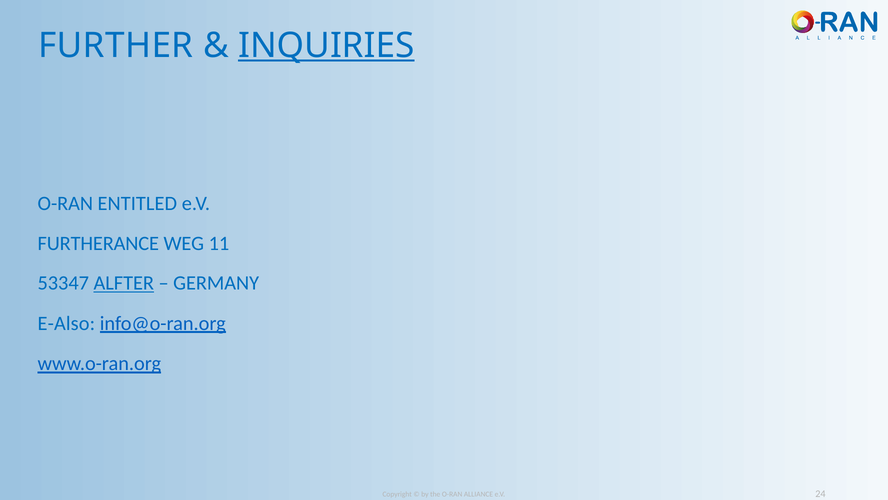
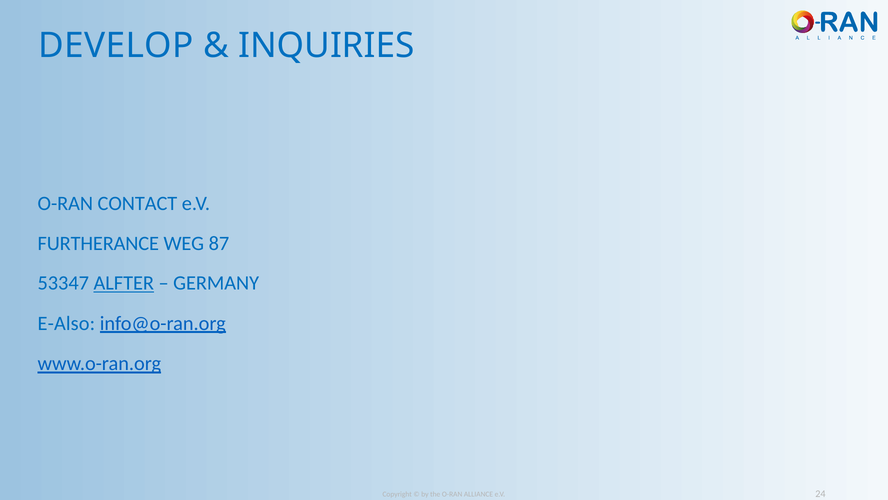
FURTHER: FURTHER -> DEVELOP (116, 45)
INQUIRIES underline: present -> none (326, 45)
ENTITLED: ENTITLED -> CONTACT (137, 203)
11: 11 -> 87 (219, 243)
